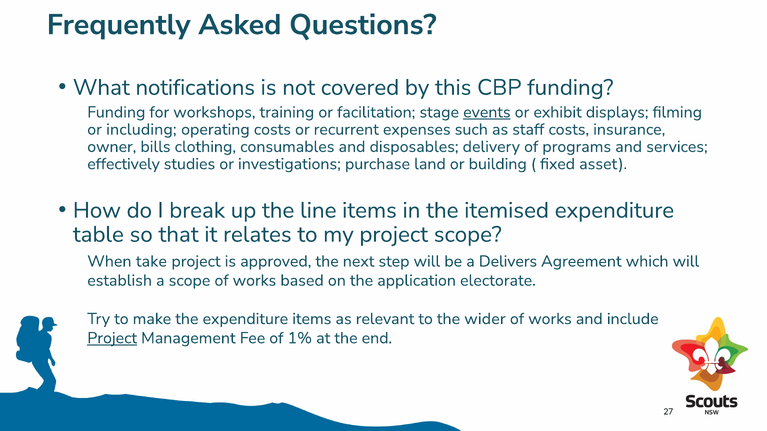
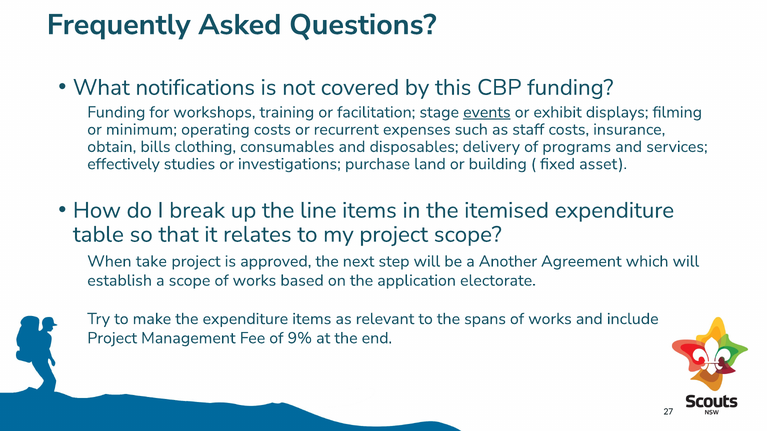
including: including -> minimum (141, 130)
owner: owner -> obtain (112, 147)
Delivers: Delivers -> Another (508, 262)
wider: wider -> spans (485, 319)
Project underline: present -> none (112, 338)
1%: 1% -> 9% (300, 338)
